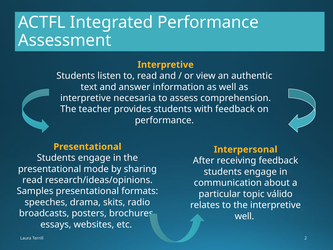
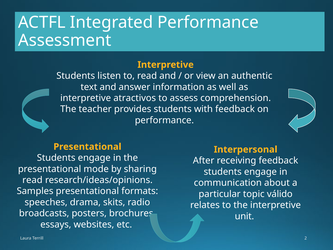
necesaria: necesaria -> atractivos (135, 98)
well: well -> unit (244, 216)
